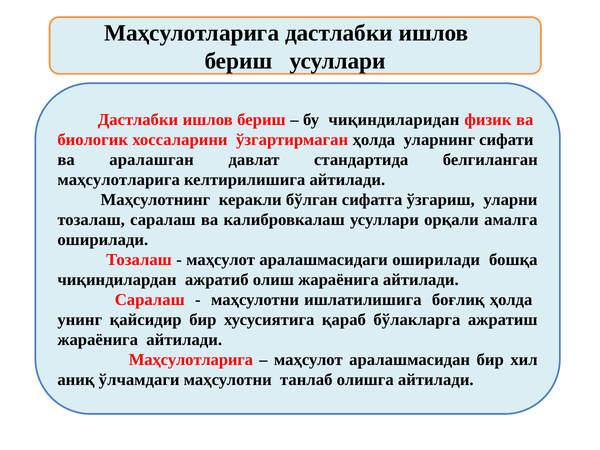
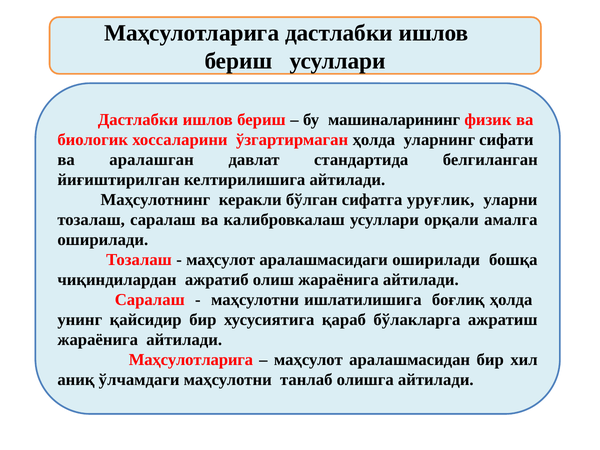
чиқиндиларидан: чиқиндиларидан -> машиналарининг (394, 120)
маҳсулотларига: маҳсулотларига -> йиғиштирилган (119, 180)
ўзгариш: ўзгариш -> уруғлик (441, 200)
